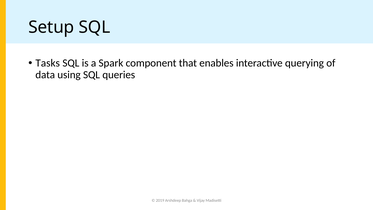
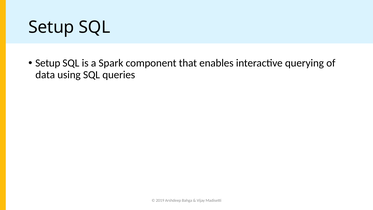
Tasks: Tasks -> Setup (48, 63)
